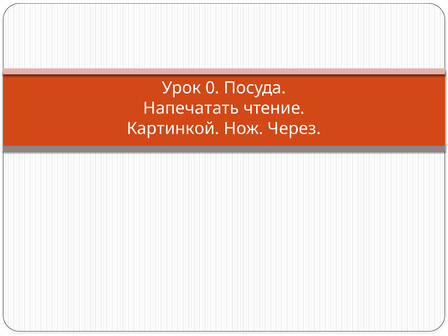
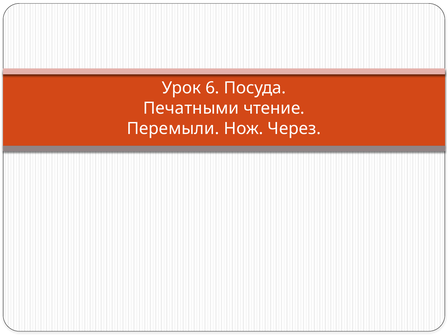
0: 0 -> 6 (212, 88)
Напечатать: Напечатать -> Печатными (191, 108)
Картинкой: Картинкой -> Перемыли (173, 128)
